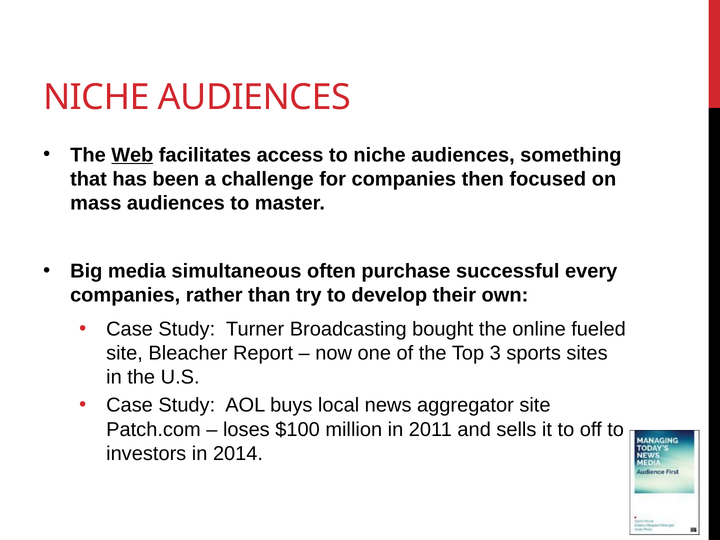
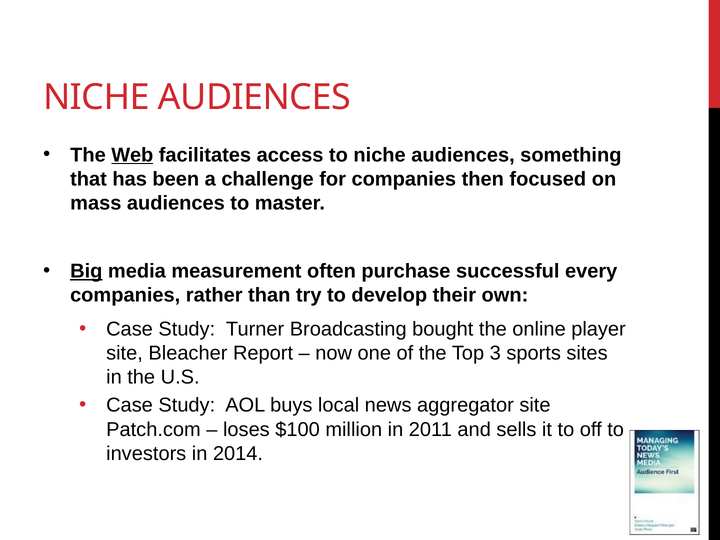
Big underline: none -> present (86, 271)
simultaneous: simultaneous -> measurement (236, 271)
fueled: fueled -> player (599, 329)
